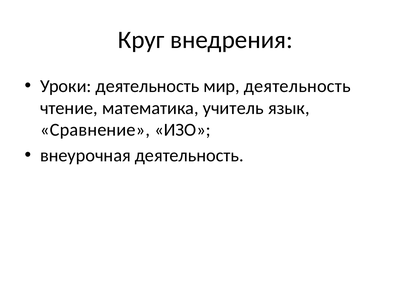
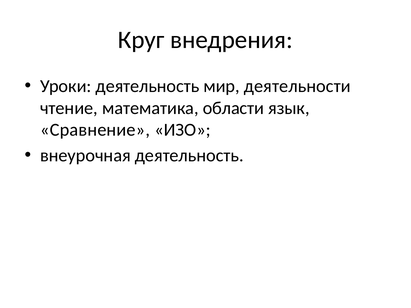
мир деятельность: деятельность -> деятельности (297, 86)
учитель: учитель -> области (233, 108)
